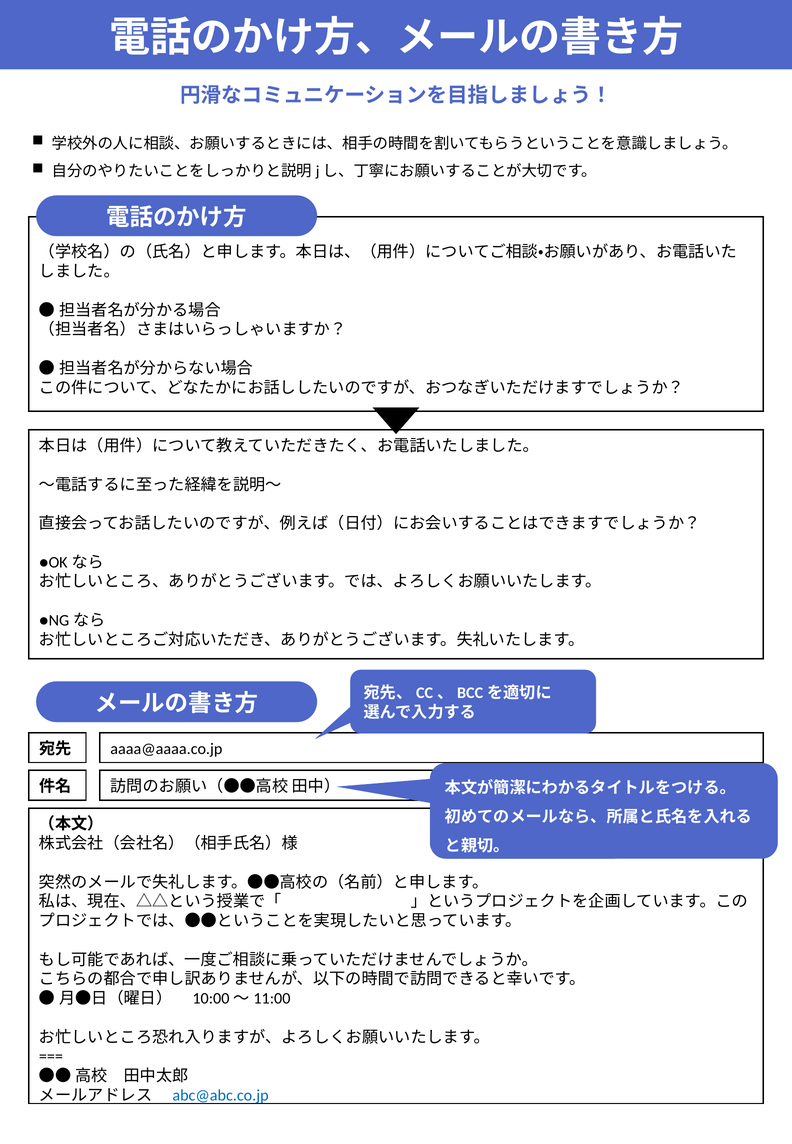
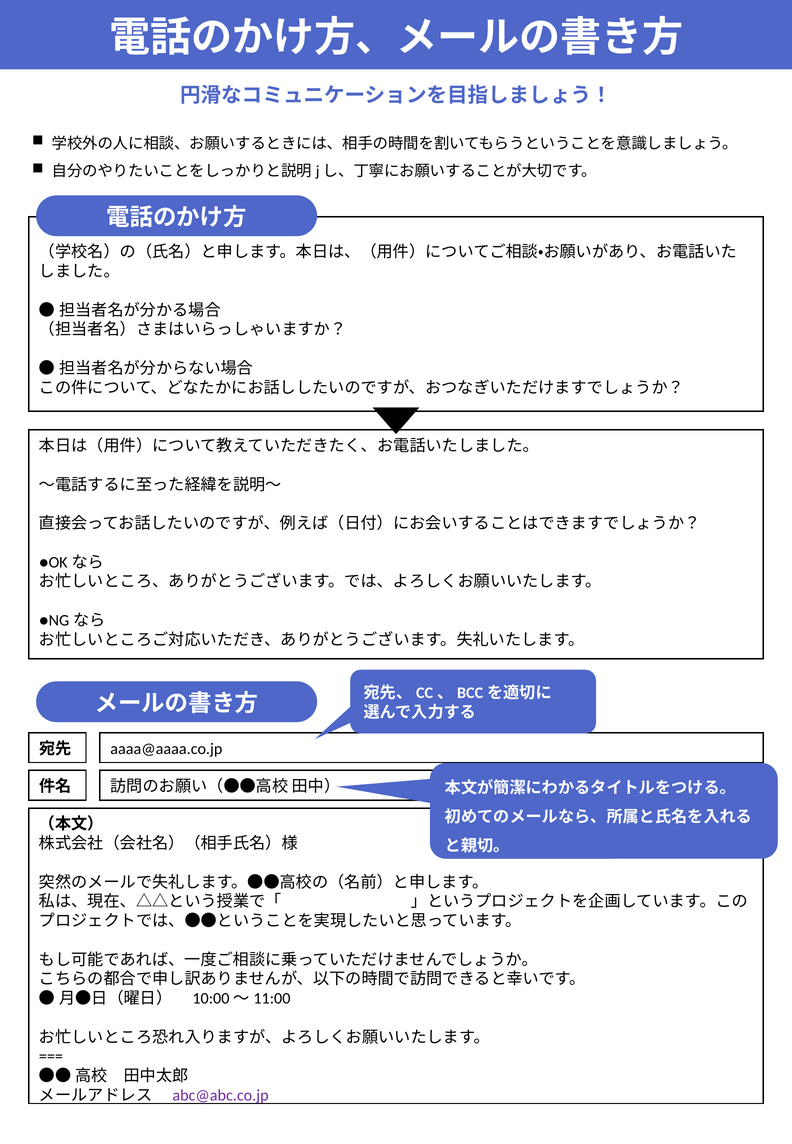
abc@abc.co.jp colour: blue -> purple (221, 1095)
